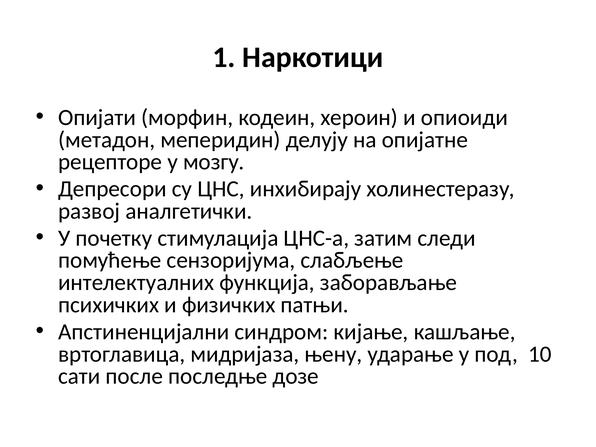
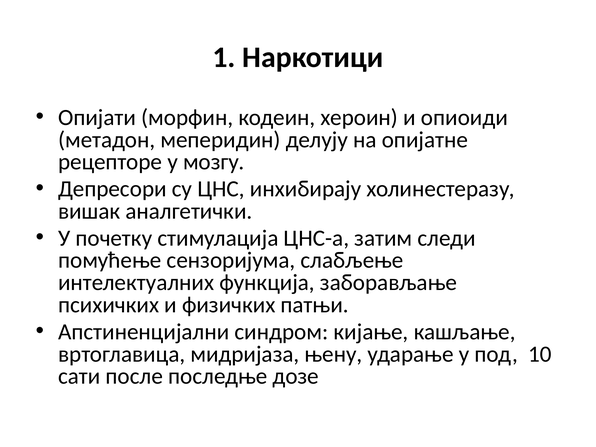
развој: развој -> вишак (89, 211)
